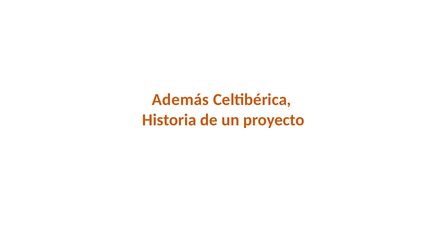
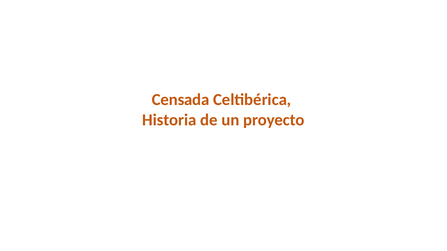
Además: Además -> Censada (181, 100)
